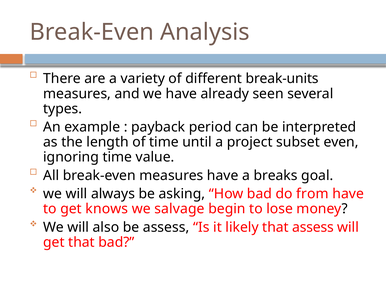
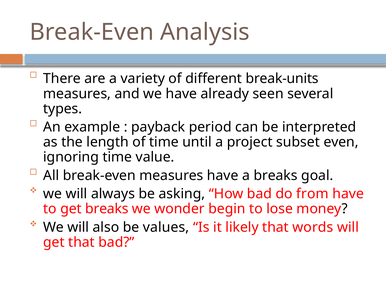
get knows: knows -> breaks (107, 209)
salvage: salvage -> wonder (180, 209)
be assess: assess -> values (166, 228)
that assess: assess -> words (313, 228)
